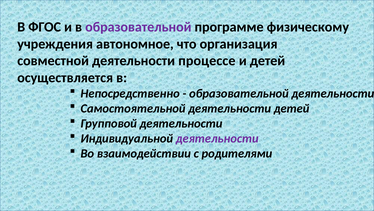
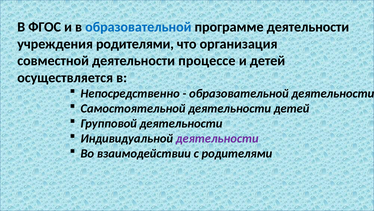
образовательной colour: purple -> blue (138, 27)
программе физическому: физическому -> деятельности (308, 27)
учреждения автономное: автономное -> родителями (135, 44)
